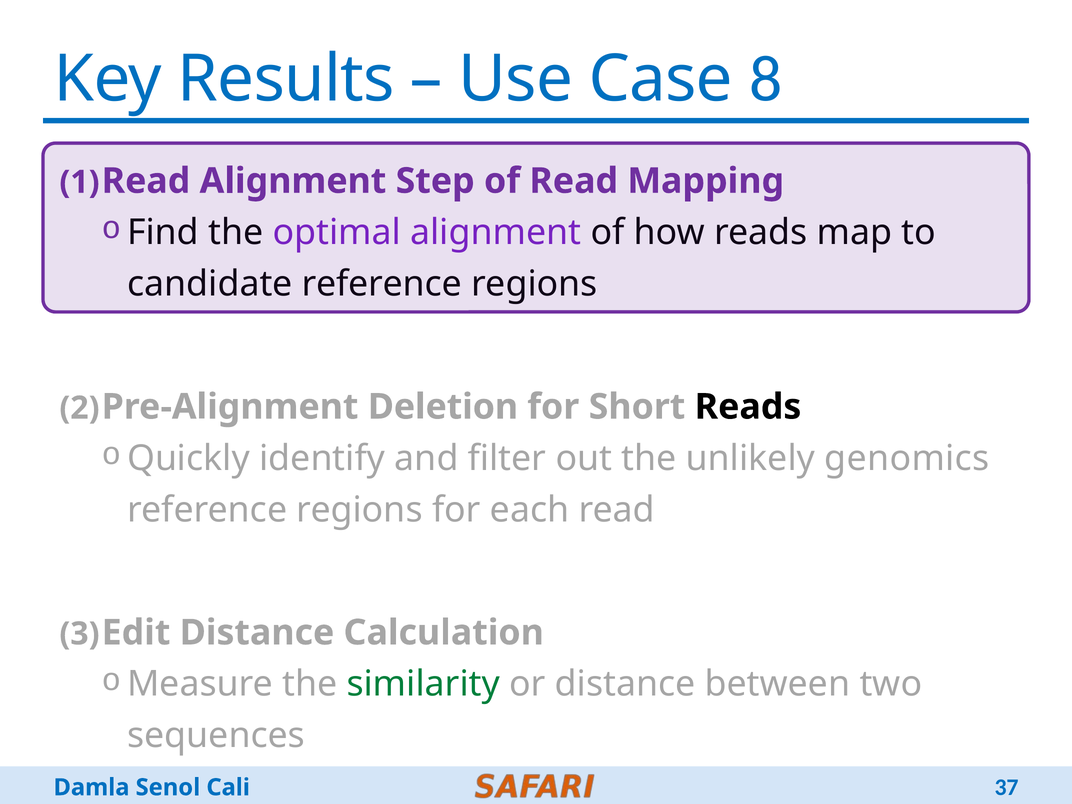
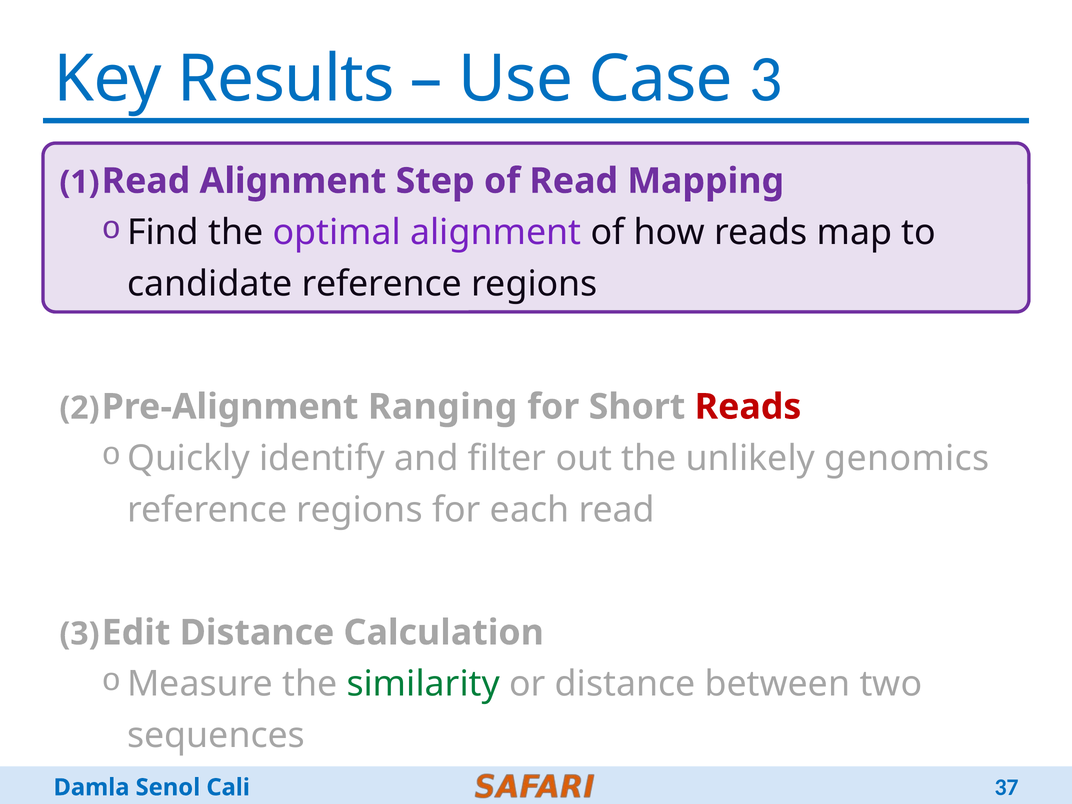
8: 8 -> 3 (766, 79)
Deletion: Deletion -> Ranging (443, 407)
Reads colour: black -> red (748, 407)
